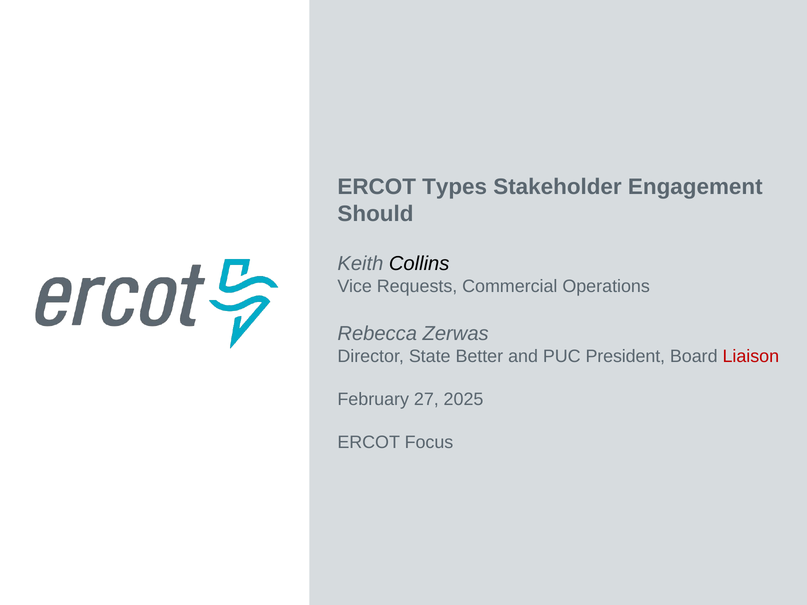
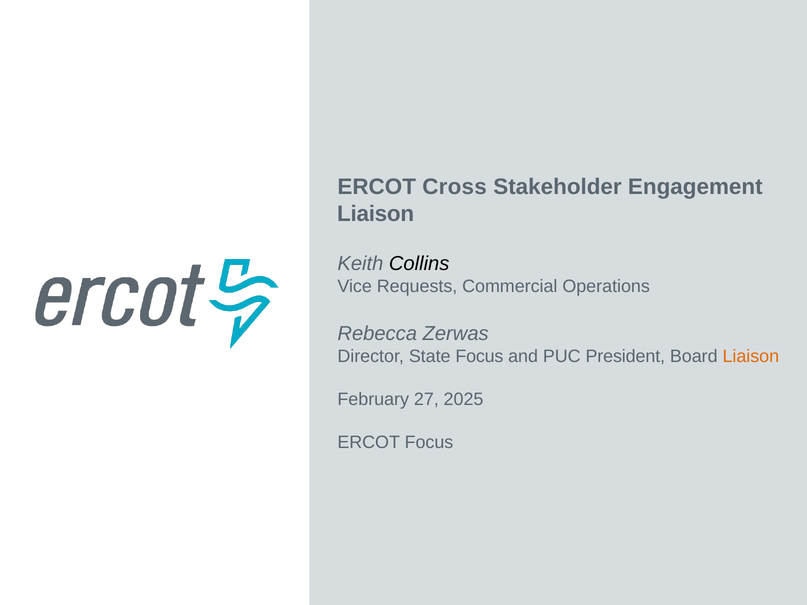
Types: Types -> Cross (455, 187)
Should: Should -> Liaison (376, 214)
State Better: Better -> Focus (479, 356)
Liaison colour: red -> orange (751, 356)
